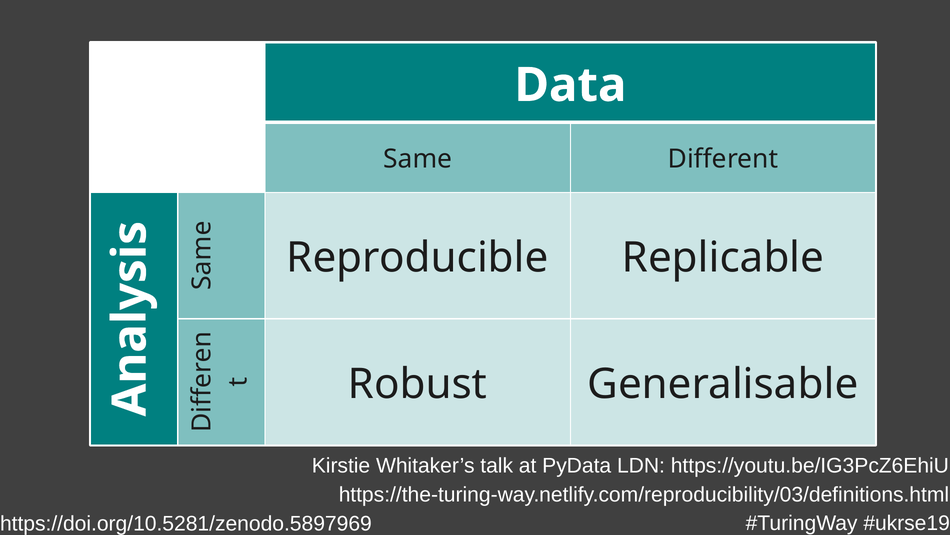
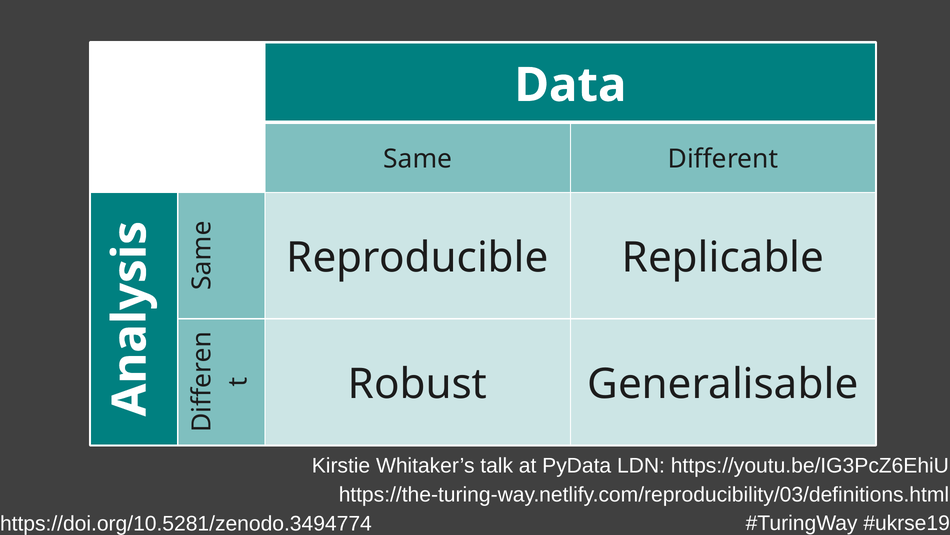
https://doi.org/10.5281/zenodo.5897969: https://doi.org/10.5281/zenodo.5897969 -> https://doi.org/10.5281/zenodo.3494774 (186, 523)
